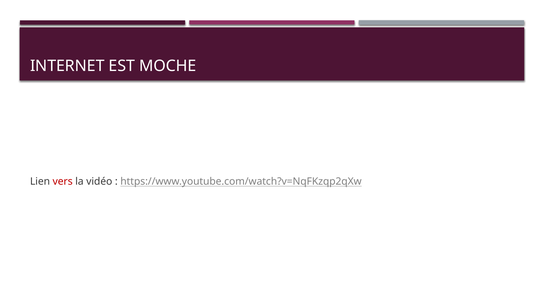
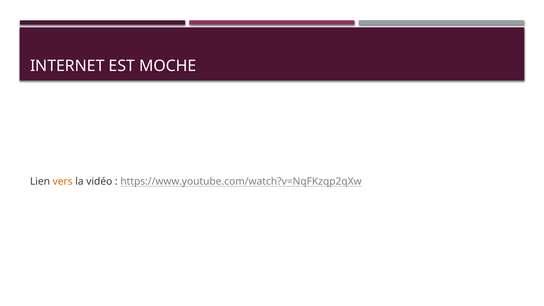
vers colour: red -> orange (63, 182)
